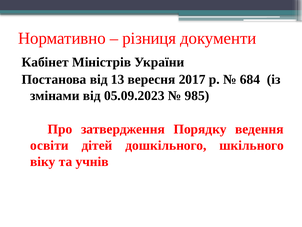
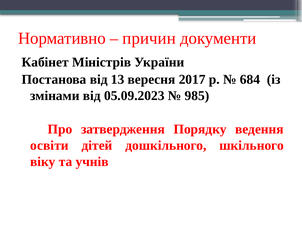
різниця: різниця -> причин (149, 38)
